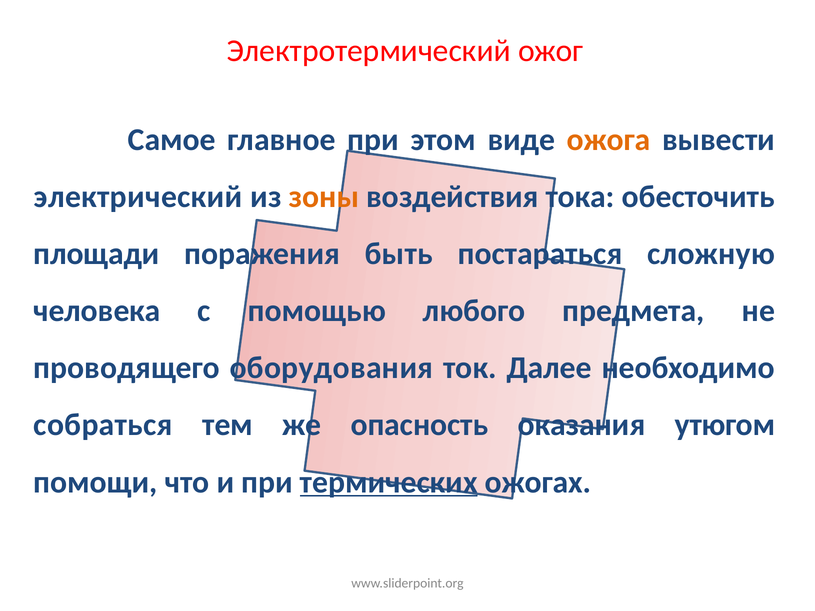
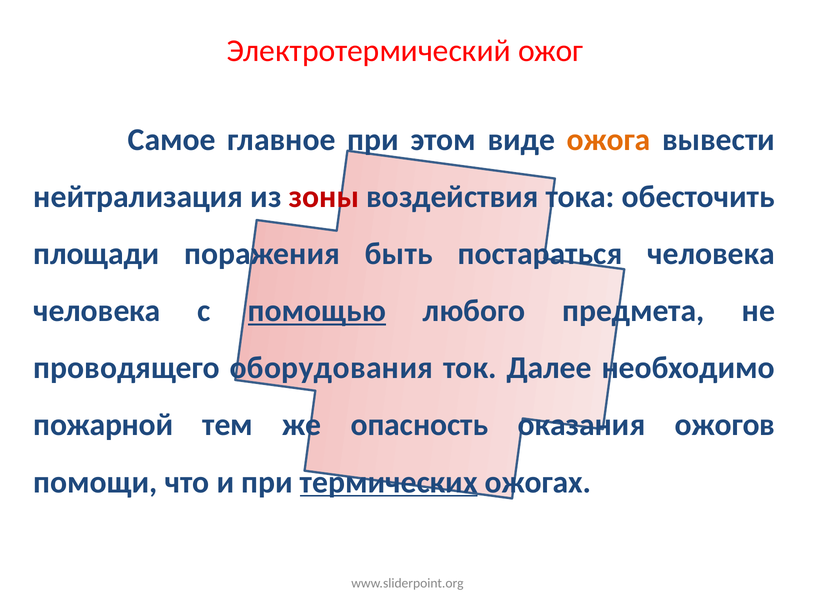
электрический: электрический -> нейтрализация (138, 197)
зоны colour: orange -> red (324, 197)
постараться сложную: сложную -> человека (711, 254)
помощью underline: none -> present (317, 311)
собраться: собраться -> пожарной (103, 425)
утюгом: утюгом -> ожогов (725, 425)
